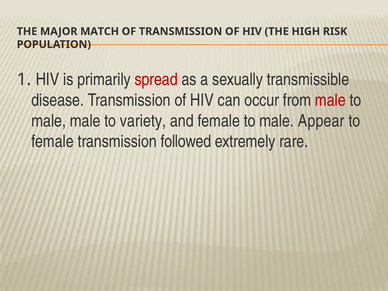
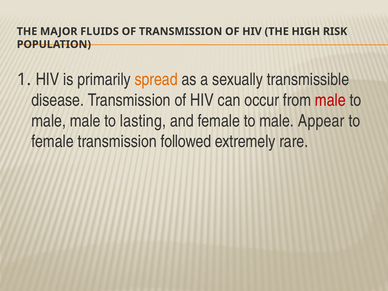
MATCH: MATCH -> FLUIDS (100, 31)
spread colour: red -> orange (156, 79)
variety: variety -> lasting (143, 121)
